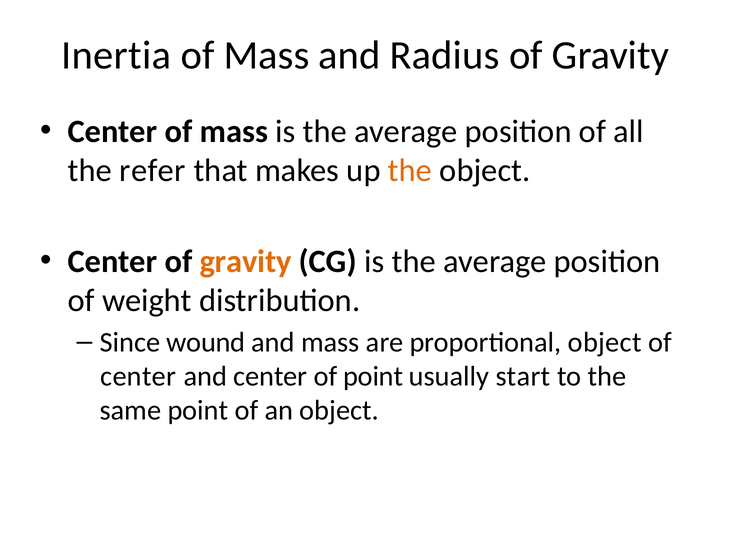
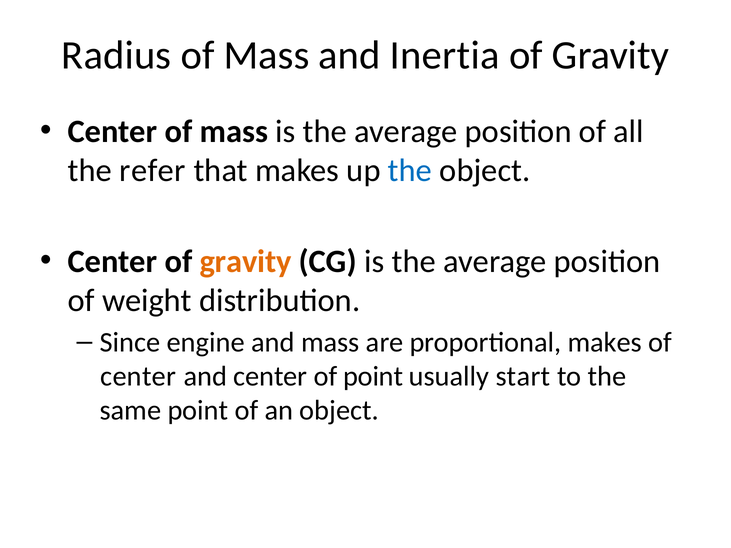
Inertia: Inertia -> Radius (116, 56)
Radius: Radius -> Inertia (445, 56)
the colour: orange -> blue (410, 171)
wound: wound -> engine (206, 343)
proportional object: object -> makes (605, 343)
